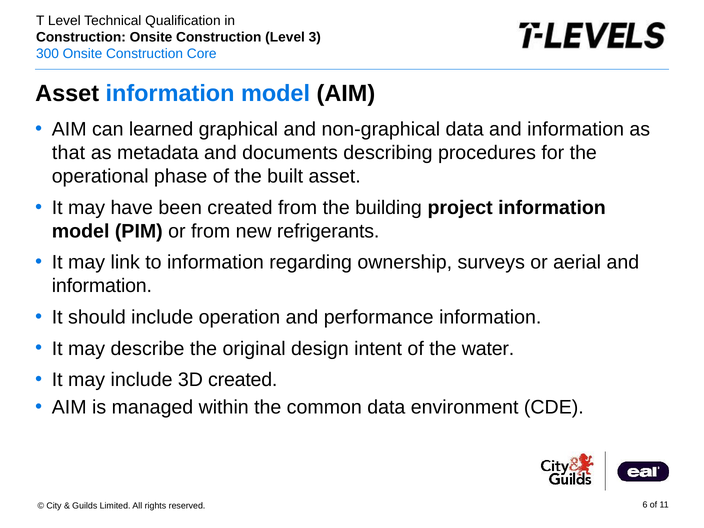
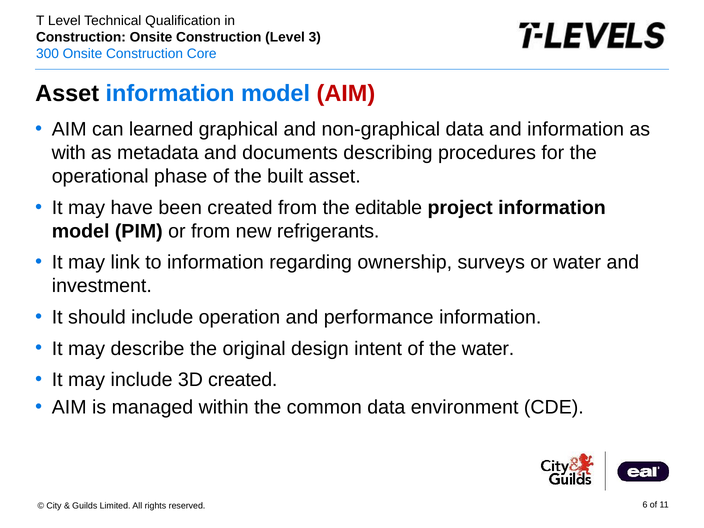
AIM colour: black -> red (346, 93)
that: that -> with (69, 153)
building: building -> editable (389, 208)
or aerial: aerial -> water (577, 263)
information: information -> investment (102, 286)
